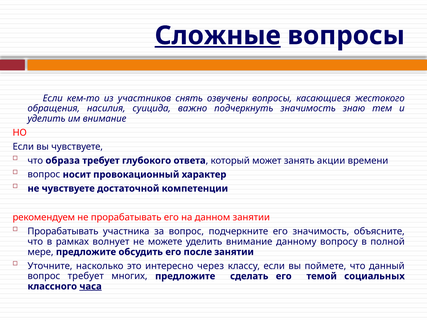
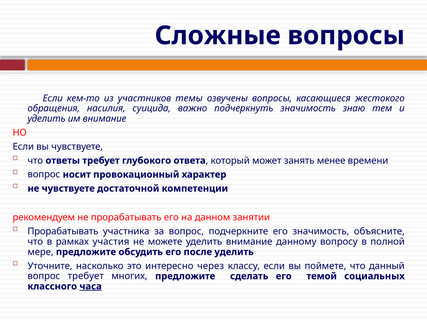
Сложные underline: present -> none (218, 36)
снять: снять -> темы (189, 98)
образа: образа -> ответы (63, 161)
акции: акции -> менее (331, 161)
волнует: волнует -> участия (111, 242)
после занятии: занятии -> уделить (234, 252)
